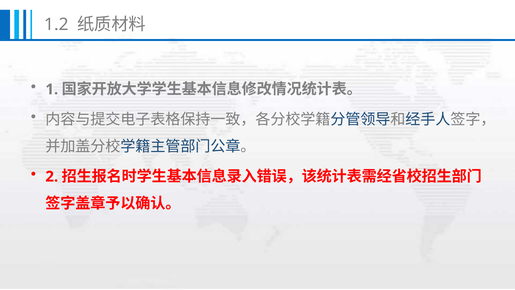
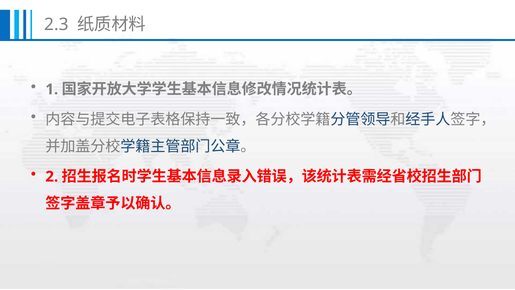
1.2: 1.2 -> 2.3 (56, 25)
